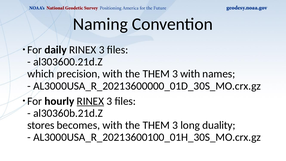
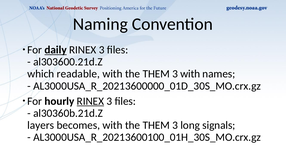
daily underline: none -> present (56, 50)
precision: precision -> readable (78, 74)
stores: stores -> layers (41, 125)
duality: duality -> signals (219, 125)
